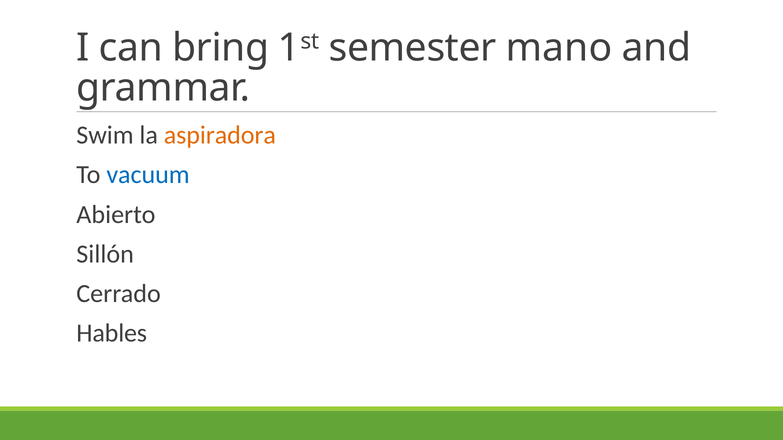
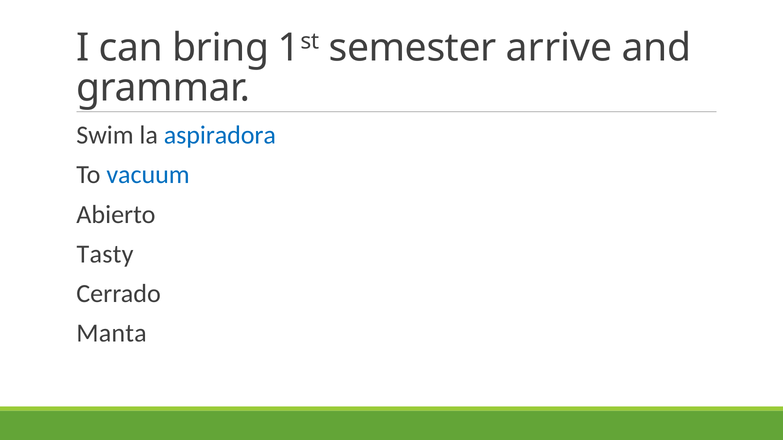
mano: mano -> arrive (559, 48)
aspiradora colour: orange -> blue (220, 135)
Sillón: Sillón -> Tasty (105, 254)
Hables: Hables -> Manta (112, 334)
